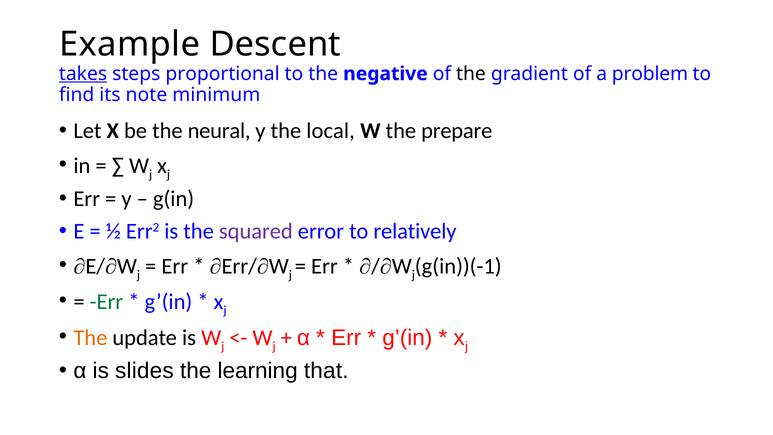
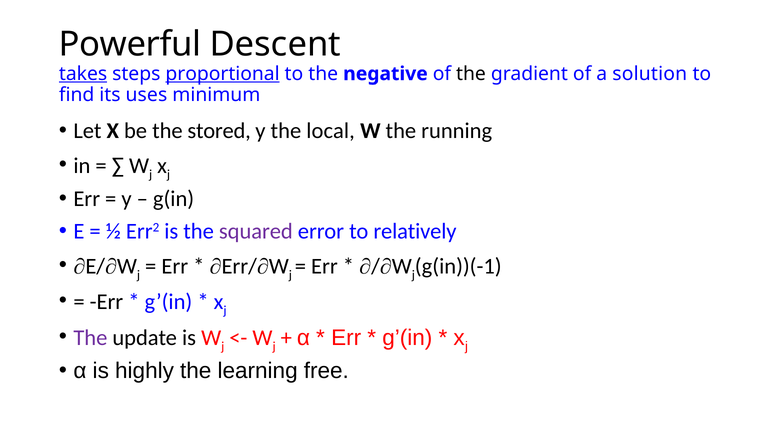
Example: Example -> Powerful (130, 44)
proportional underline: none -> present (223, 74)
problem: problem -> solution (650, 74)
note: note -> uses (146, 95)
neural: neural -> stored (219, 131)
prepare: prepare -> running (457, 131)
Err colour: green -> black (106, 302)
The colour: orange -> purple (90, 337)
slides: slides -> highly (145, 371)
that: that -> free (326, 371)
